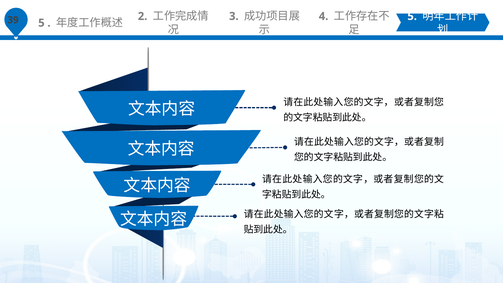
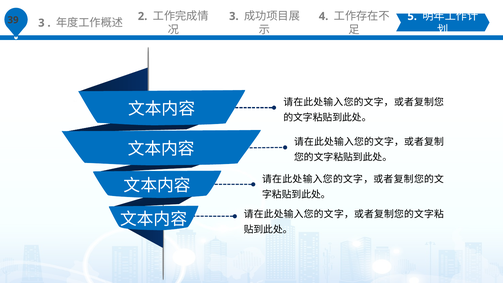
5: 5 -> 3 (41, 23)
